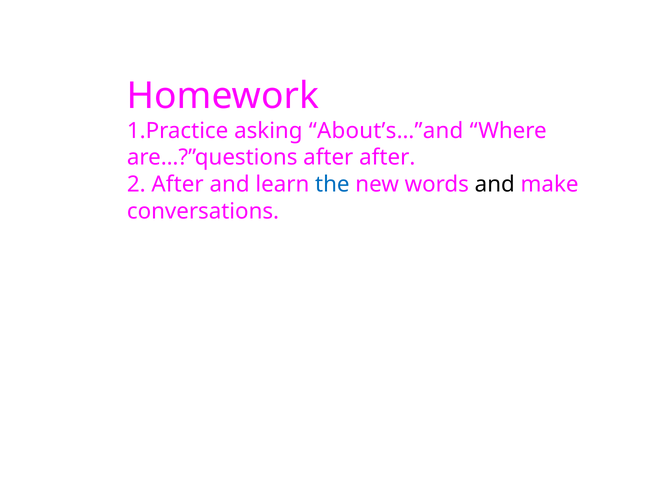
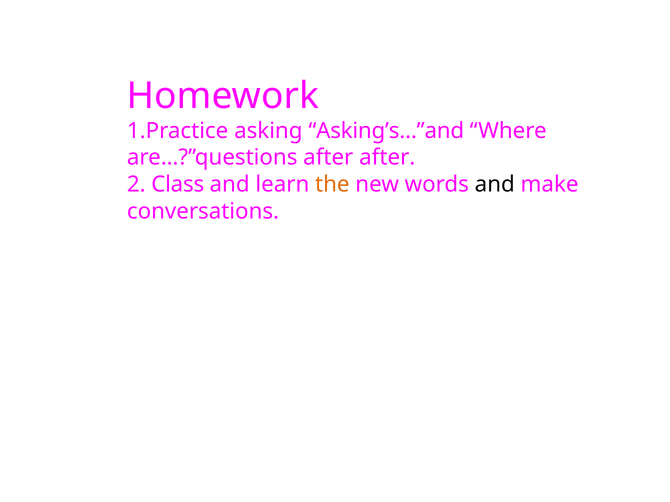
About’s…”and: About’s…”and -> Asking’s…”and (386, 131)
2 After: After -> Class (178, 185)
the colour: blue -> orange (332, 185)
